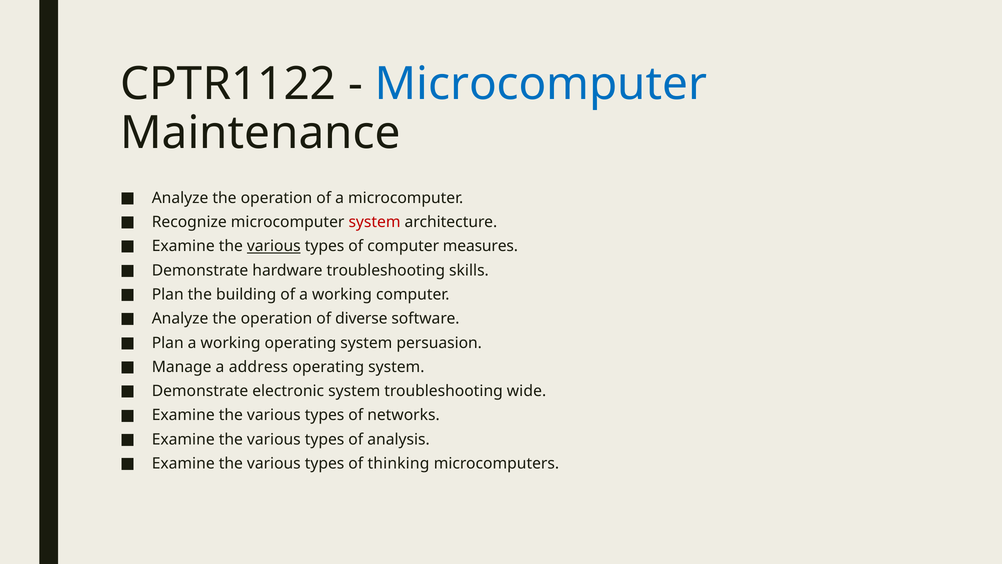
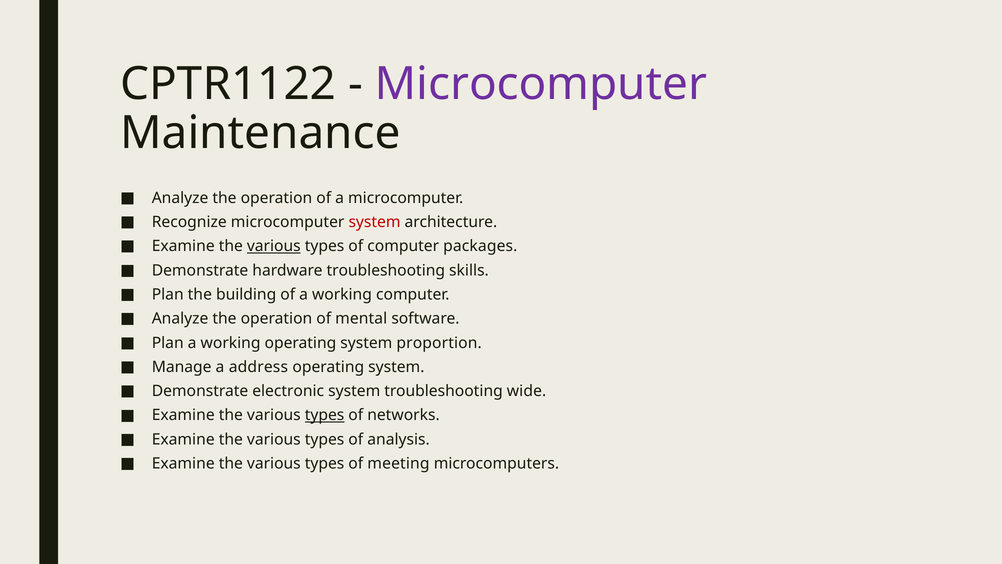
Microcomputer colour: blue -> purple (541, 84)
measures: measures -> packages (480, 246)
diverse: diverse -> mental (361, 318)
persuasion: persuasion -> proportion (439, 343)
types underline: none -> present (325, 415)
thinking: thinking -> meeting (398, 463)
